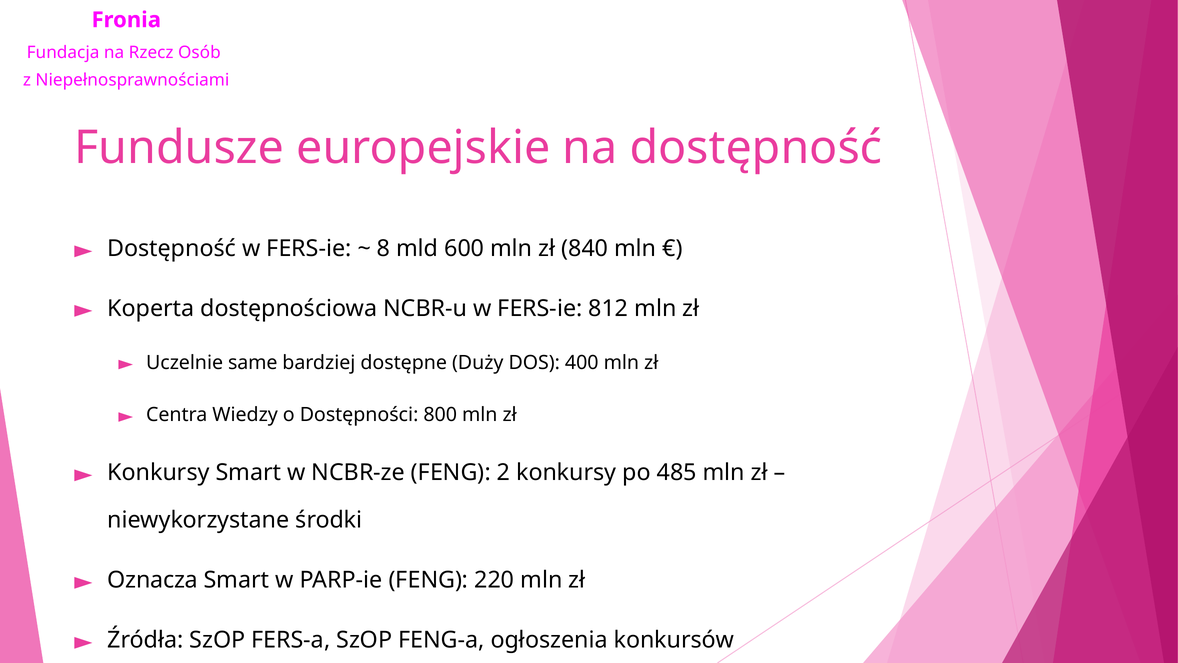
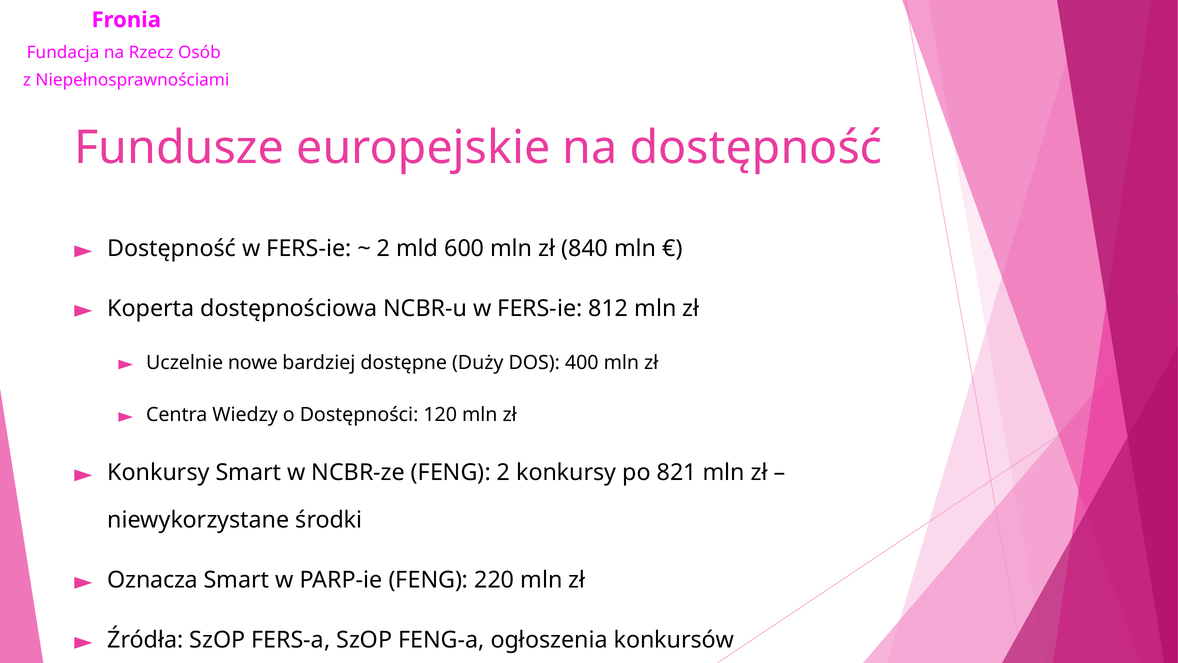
8: 8 -> 2 (383, 248)
same: same -> nowe (253, 362)
800: 800 -> 120 (440, 415)
485: 485 -> 821 (677, 472)
